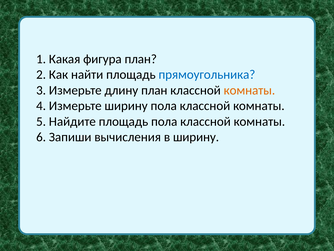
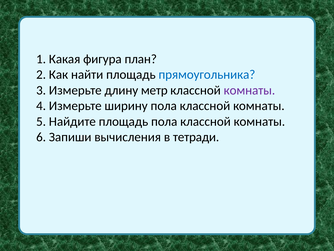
длину план: план -> метр (154, 90)
комнаты colour: orange -> purple (249, 90)
в ширину: ширину -> тетради (196, 137)
